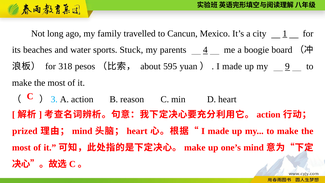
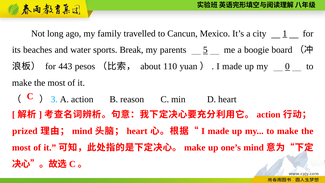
Stuck: Stuck -> Break (131, 50)
4: 4 -> 5 (205, 50)
318: 318 -> 443 (65, 66)
595: 595 -> 110 (170, 66)
9: 9 -> 0 (287, 66)
